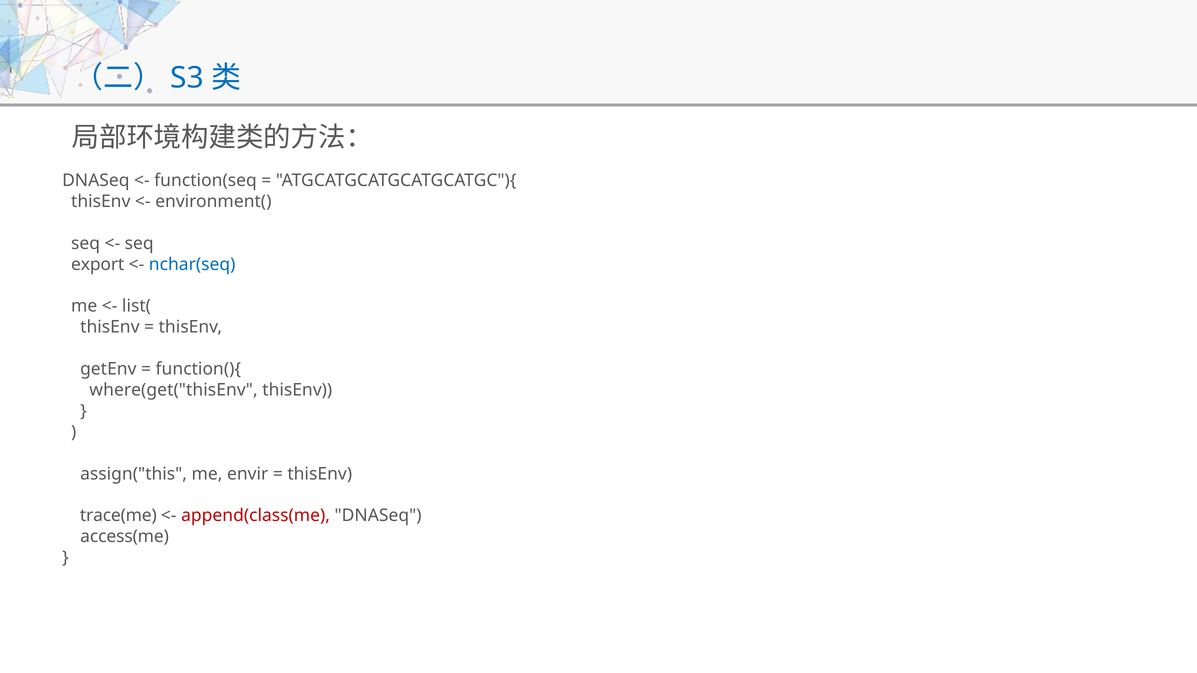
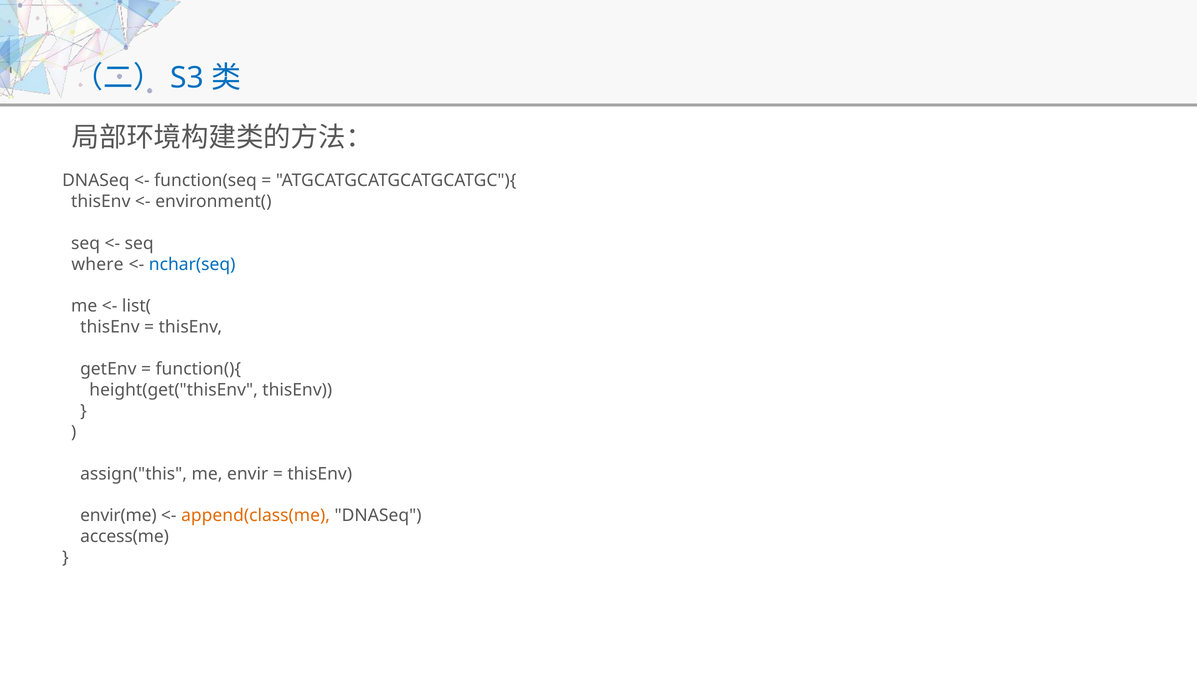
export: export -> where (98, 264)
where(get("thisEnv: where(get("thisEnv -> height(get("thisEnv (174, 390)
trace(me: trace(me -> envir(me (118, 516)
append(class(me colour: red -> orange (256, 516)
